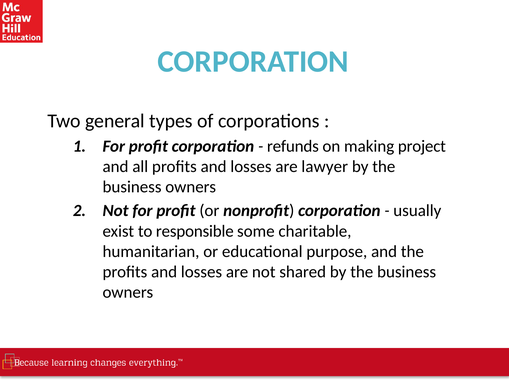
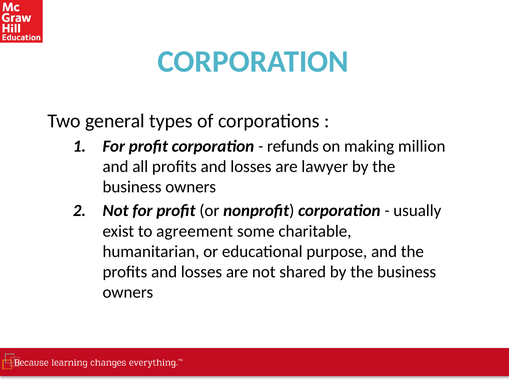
project: project -> million (422, 146)
responsible: responsible -> agreement (195, 231)
